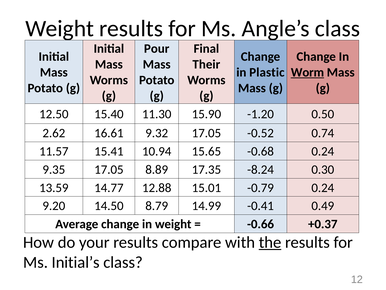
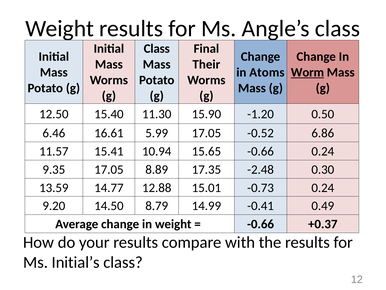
Pour: Pour -> Class (157, 49)
Plastic: Plastic -> Atoms (267, 72)
2.62: 2.62 -> 6.46 (54, 133)
9.32: 9.32 -> 5.99 (157, 133)
0.74: 0.74 -> 6.86 (323, 133)
15.65 -0.68: -0.68 -> -0.66 (261, 151)
-8.24: -8.24 -> -2.48 (261, 169)
-0.79: -0.79 -> -0.73 (261, 187)
the underline: present -> none (270, 242)
